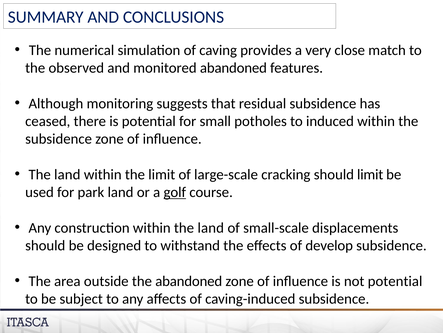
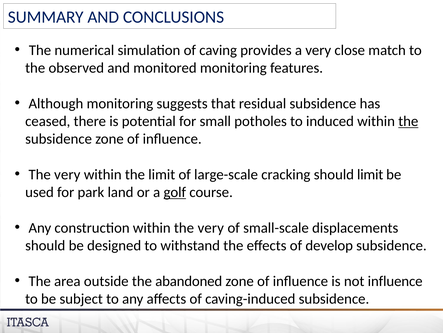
monitored abandoned: abandoned -> monitoring (233, 68)
the underline: none -> present (408, 121)
land: land -> very (67, 174)
within the land: land -> very (211, 227)
not potential: potential -> influence (395, 280)
